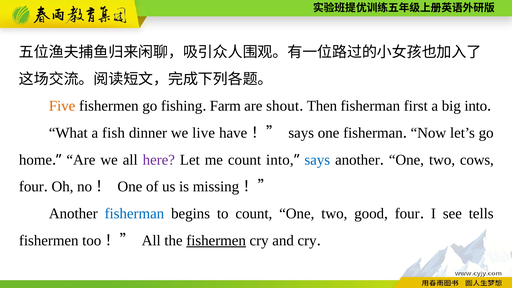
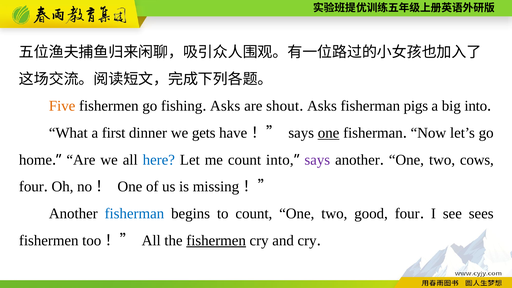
Farm: Farm -> Asks (225, 106)
Then: Then -> Asks (322, 106)
first: first -> pigs (416, 106)
fish: fish -> first (114, 133)
live: live -> gets (204, 133)
one underline: none -> present (329, 133)
here colour: purple -> blue (159, 160)
says colour: blue -> purple (317, 160)
tells: tells -> sees (481, 214)
